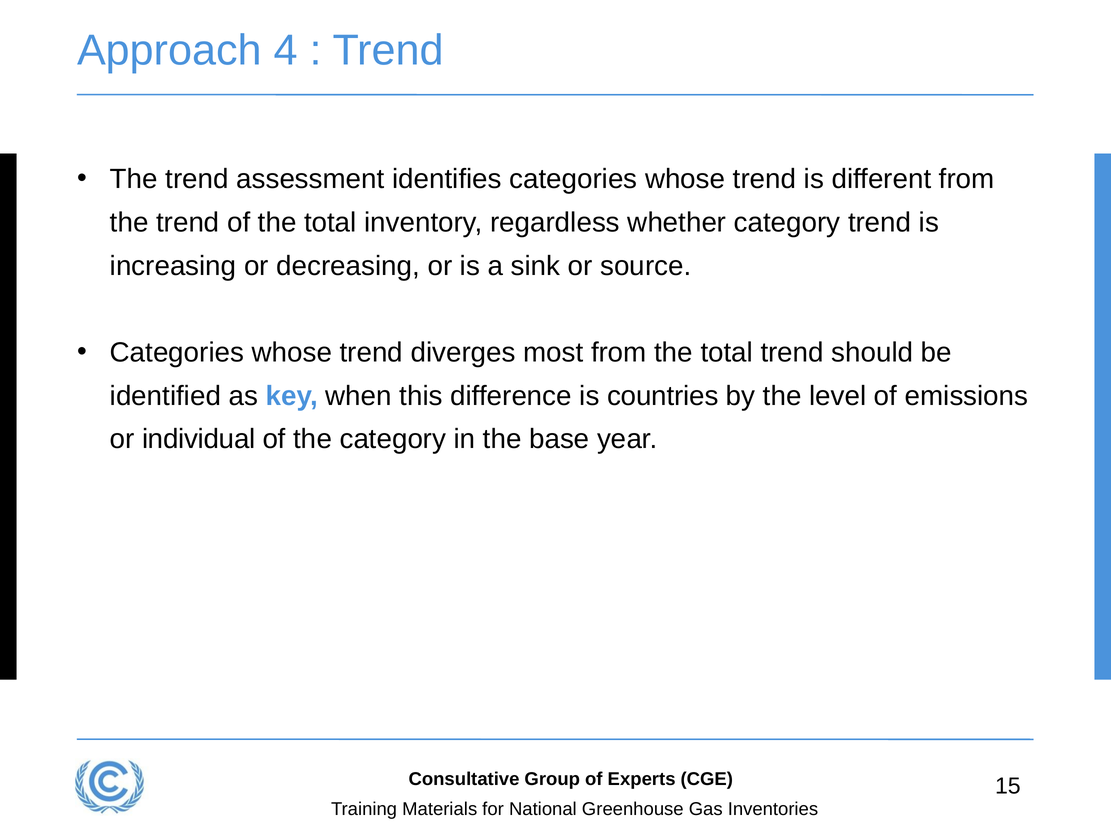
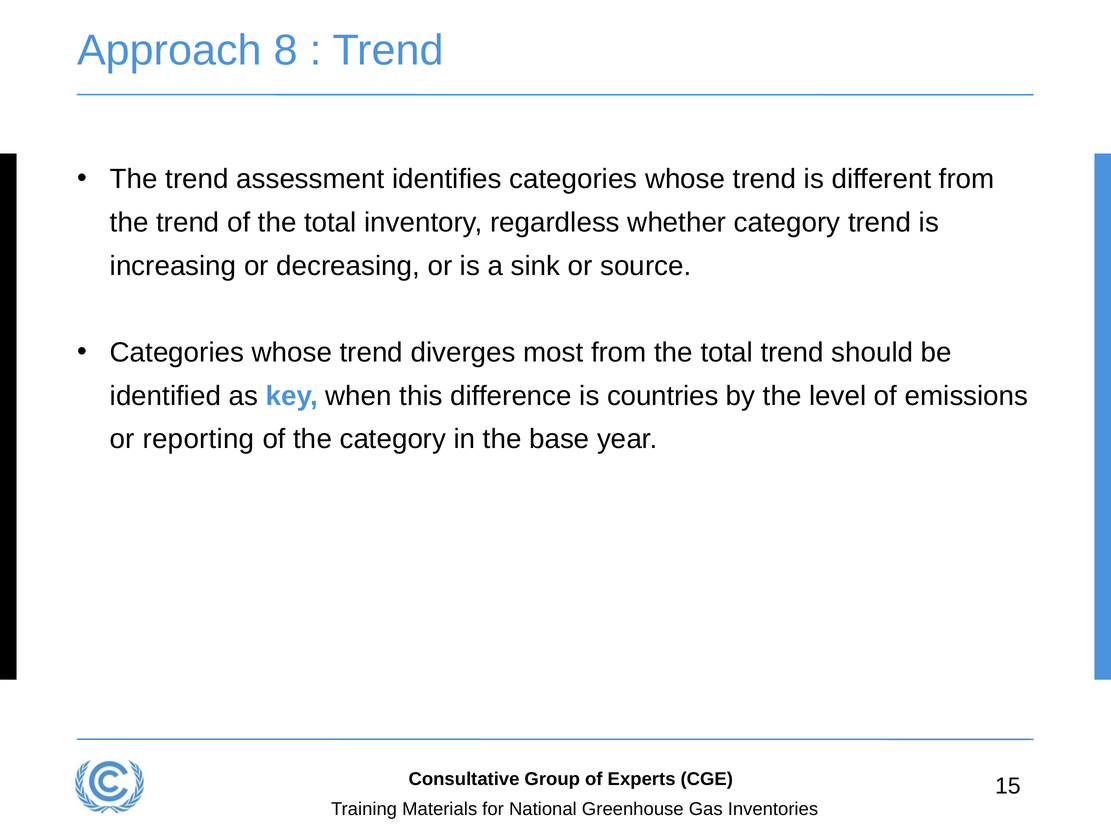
4: 4 -> 8 (286, 50)
individual: individual -> reporting (198, 439)
